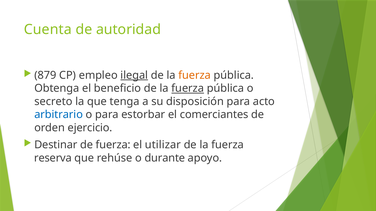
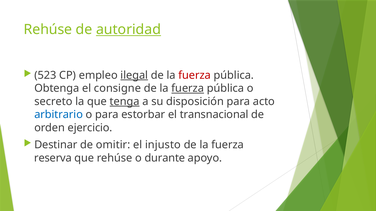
Cuenta: Cuenta -> Rehúse (48, 30)
autoridad underline: none -> present (129, 30)
879: 879 -> 523 (45, 75)
fuerza colour: orange -> red (195, 75)
beneficio: beneficio -> consigne (117, 89)
tenga underline: none -> present (125, 102)
comerciantes: comerciantes -> transnacional (214, 115)
de fuerza: fuerza -> omitir (113, 145)
utilizar: utilizar -> injusto (163, 145)
